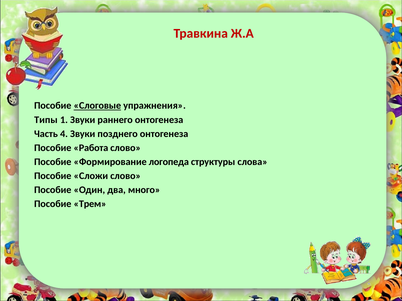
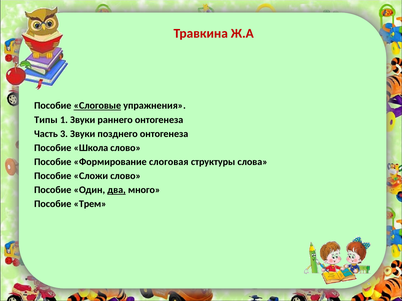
4: 4 -> 3 (64, 134)
Работа: Работа -> Школа (91, 148)
логопеда: логопеда -> слоговая (169, 162)
два underline: none -> present (117, 190)
